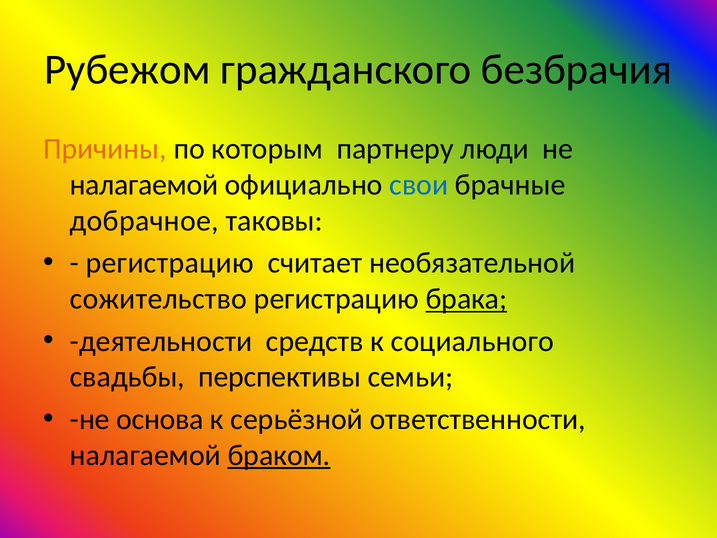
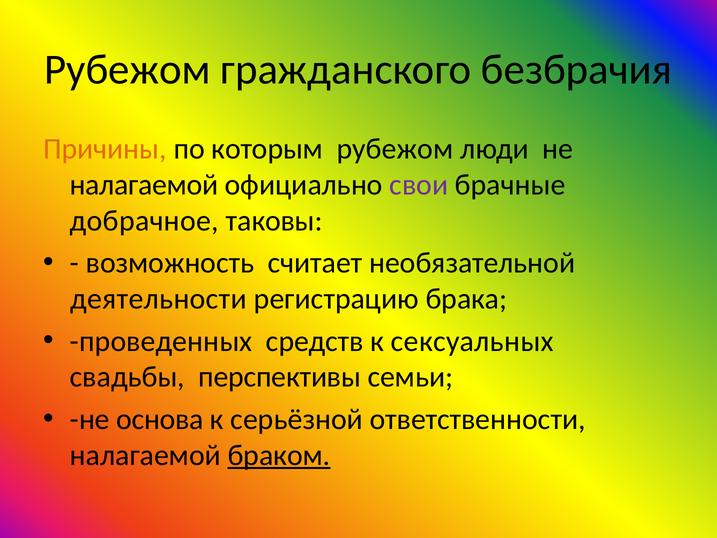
которым партнеру: партнеру -> рубежом (395, 149)
свои colour: blue -> purple (419, 185)
регистрацию: регистрацию -> возможность (170, 263)
сожительство: сожительство -> деятельности (158, 299)
брака underline: present -> none (466, 299)
деятельности: деятельности -> проведенных (161, 341)
социального: социального -> сексуальных (472, 341)
